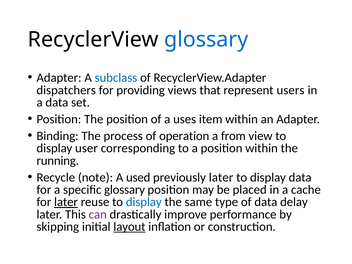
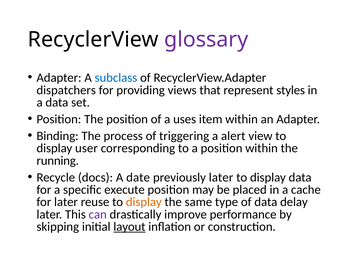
glossary colour: blue -> purple (206, 39)
users: users -> styles (291, 90)
operation: operation -> triggering (184, 136)
from: from -> alert (233, 136)
note: note -> docs (95, 177)
used: used -> date (138, 177)
specific glossary: glossary -> execute (124, 190)
later underline: present -> none (66, 202)
display colour: blue -> orange (144, 202)
